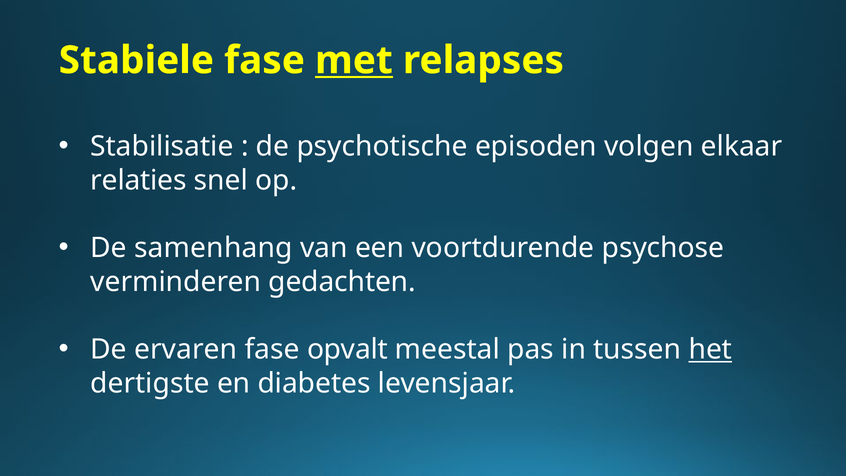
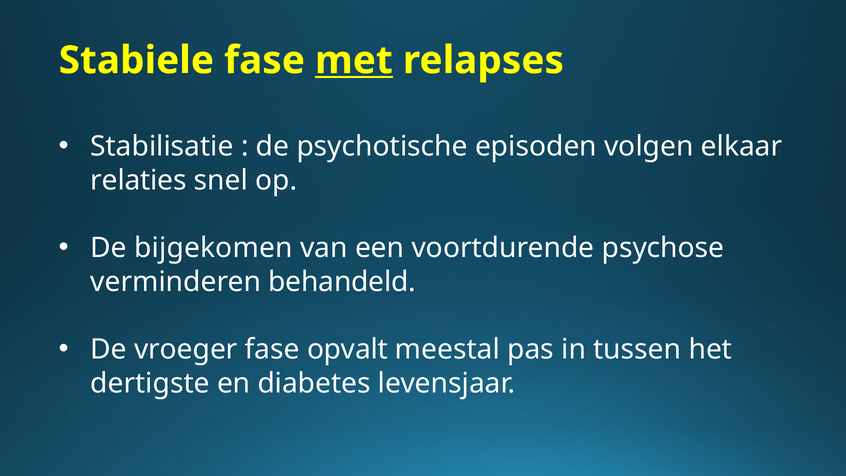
samenhang: samenhang -> bijgekomen (213, 248)
gedachten: gedachten -> behandeld (342, 282)
ervaren: ervaren -> vroeger (186, 349)
het underline: present -> none (710, 349)
